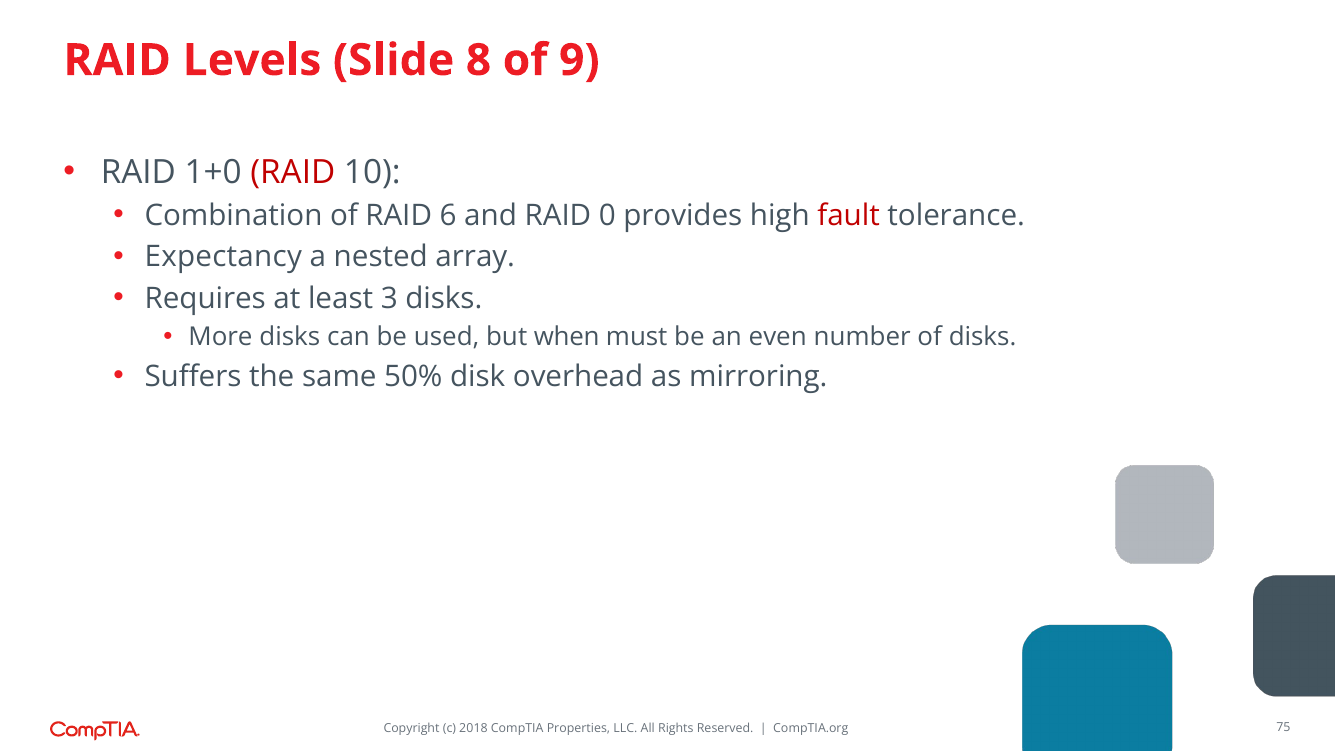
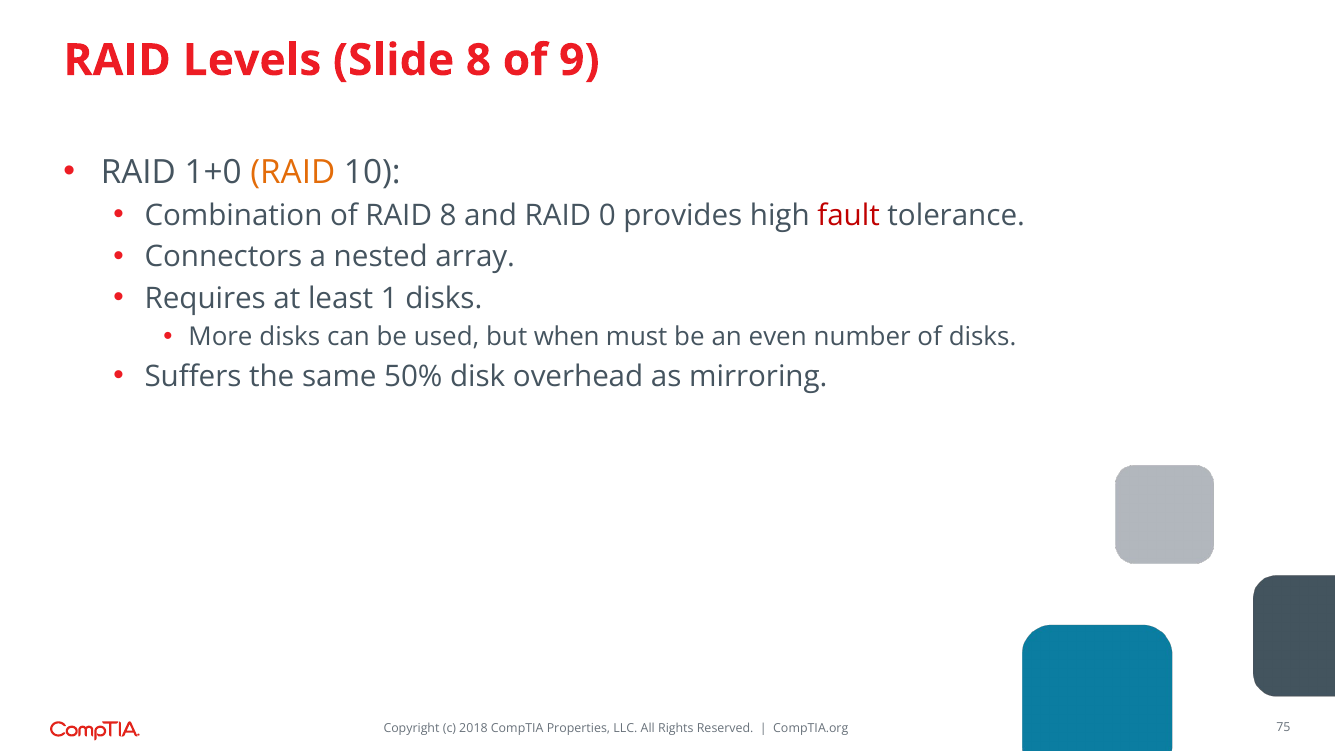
RAID colour: red -> orange (293, 172)
RAID 6: 6 -> 8 (448, 216)
Expectancy: Expectancy -> Connectors (223, 257)
3: 3 -> 1 (389, 299)
